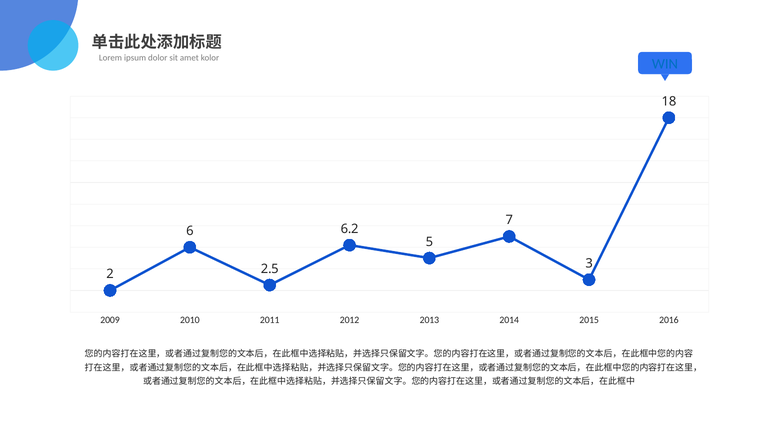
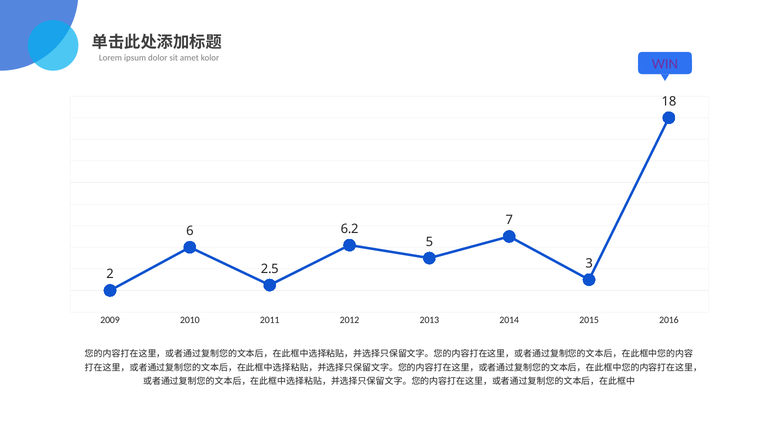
WIN colour: blue -> purple (665, 64)
